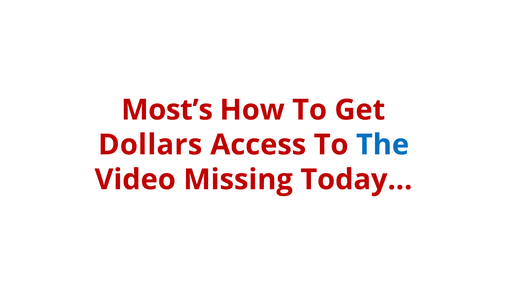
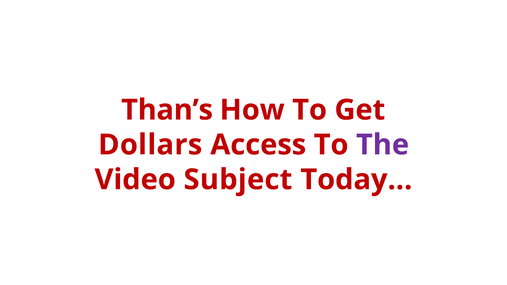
Most’s: Most’s -> Than’s (167, 110)
The colour: blue -> purple (383, 145)
Missing: Missing -> Subject (238, 180)
